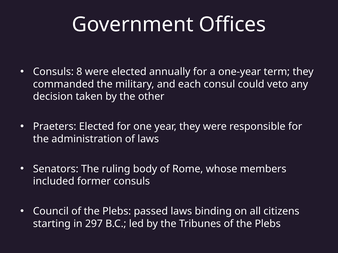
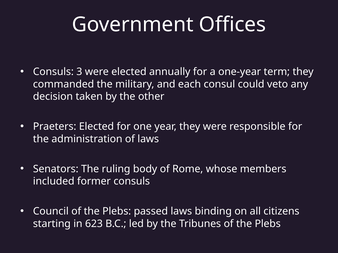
8: 8 -> 3 (79, 72)
297: 297 -> 623 (94, 224)
